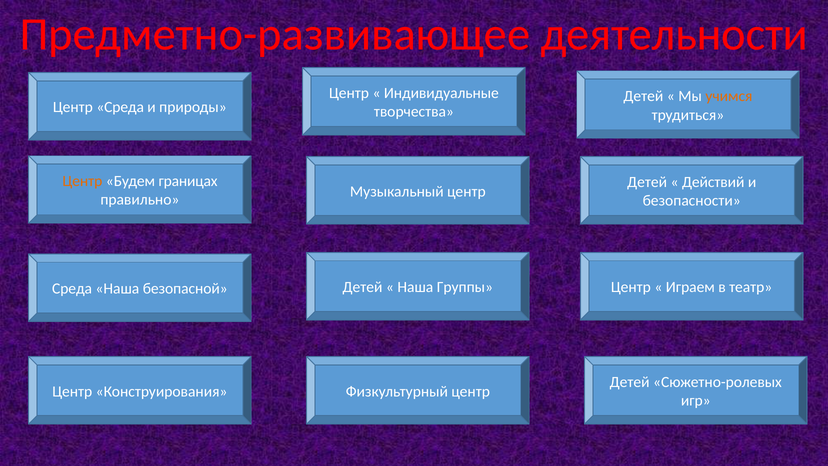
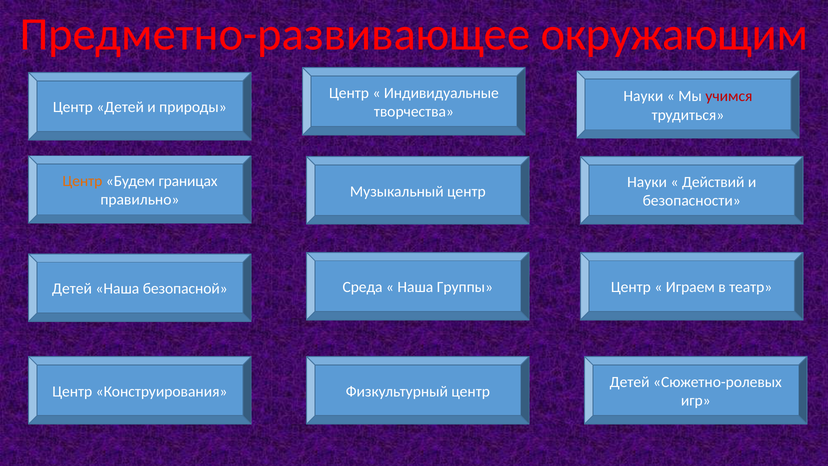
деятельности: деятельности -> окружающим (674, 34)
Детей: Детей -> Науки (643, 96)
учимся colour: orange -> red (729, 96)
Среда: Среда -> Детей (120, 107)
Детей: Детей -> Науки (647, 182)
Детей: Детей -> Среда (363, 287)
Среда: Среда -> Детей (72, 289)
